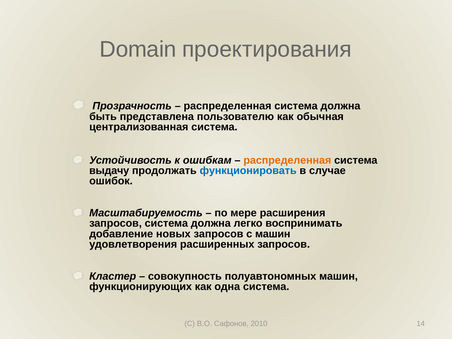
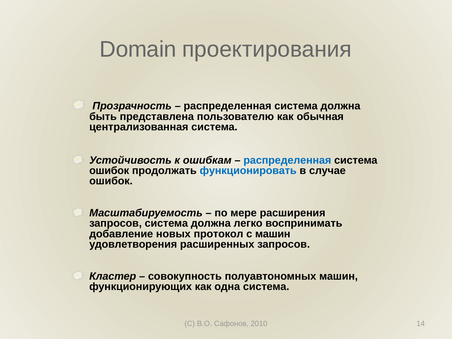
распределенная colour: orange -> blue (287, 160)
выдачу: выдачу -> ошибок (109, 171)
новых запросов: запросов -> протокол (219, 234)
